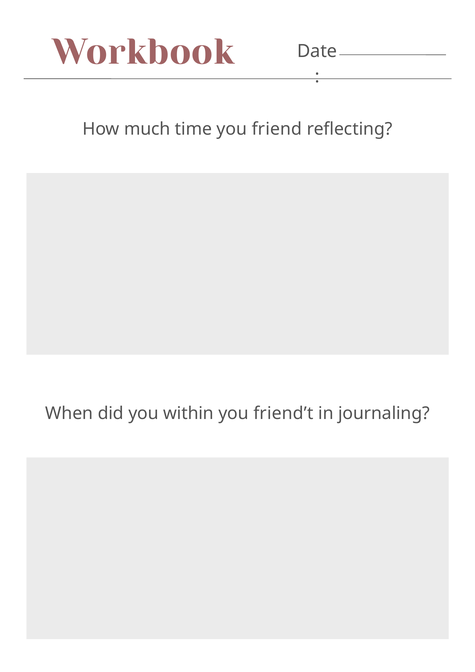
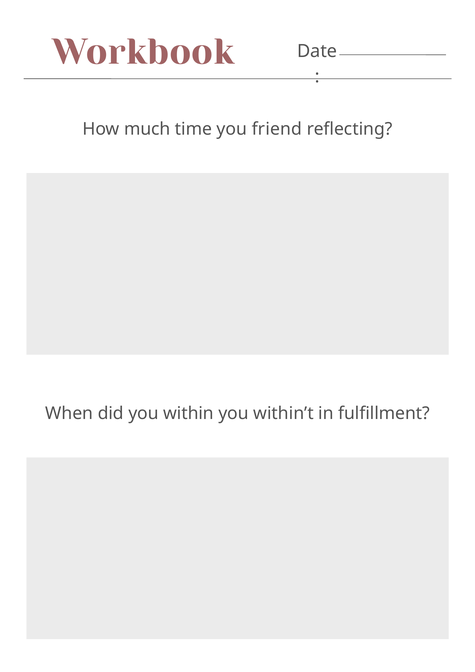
friend’t: friend’t -> within’t (283, 414)
journaling: journaling -> fulfillment (384, 414)
